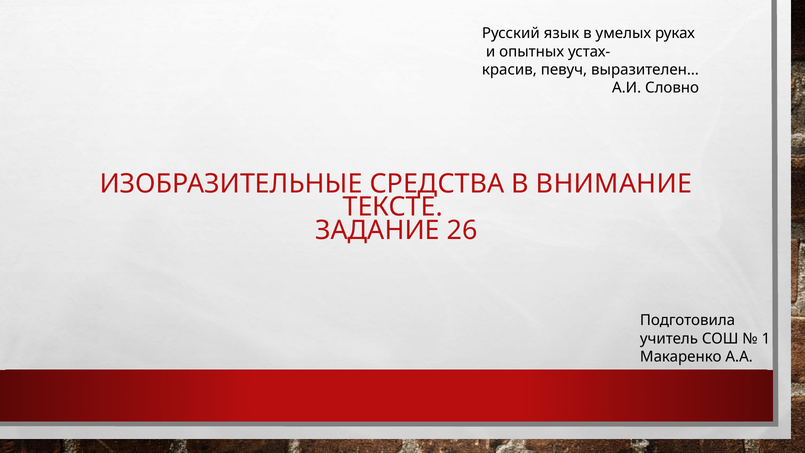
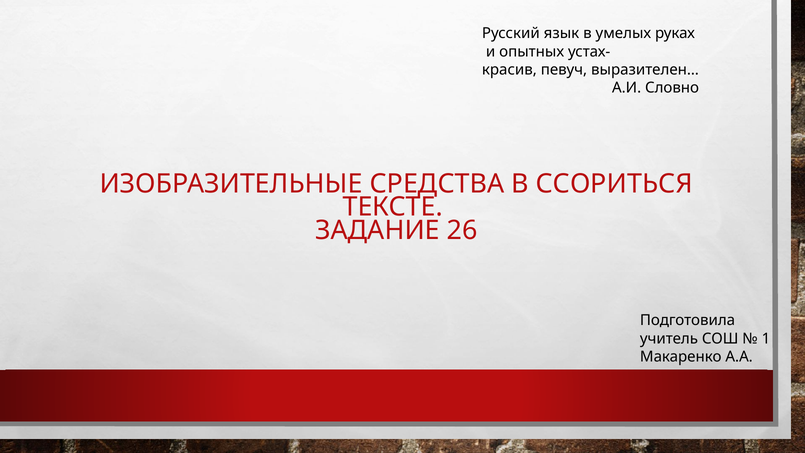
ВНИМАНИЕ: ВНИМАНИЕ -> ССОРИТЬСЯ (614, 184)
